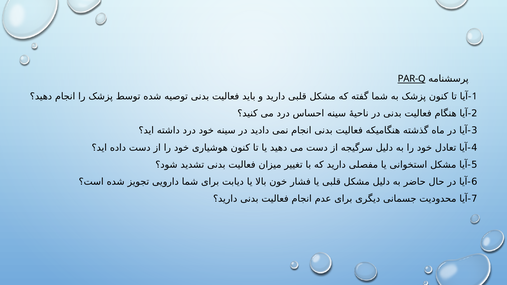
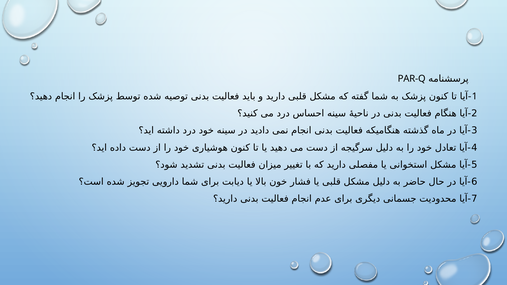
PAR-Q underline: present -> none (412, 79)
